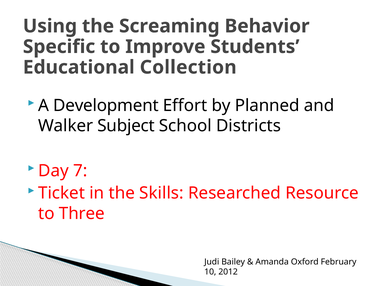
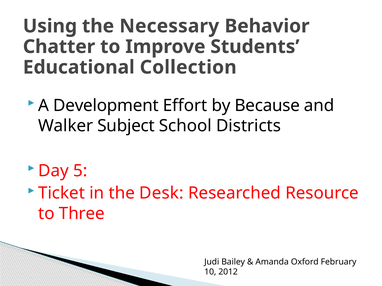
Screaming: Screaming -> Necessary (169, 26)
Specific: Specific -> Chatter (59, 47)
Planned: Planned -> Because (267, 106)
7: 7 -> 5 (80, 171)
Skills: Skills -> Desk (161, 193)
